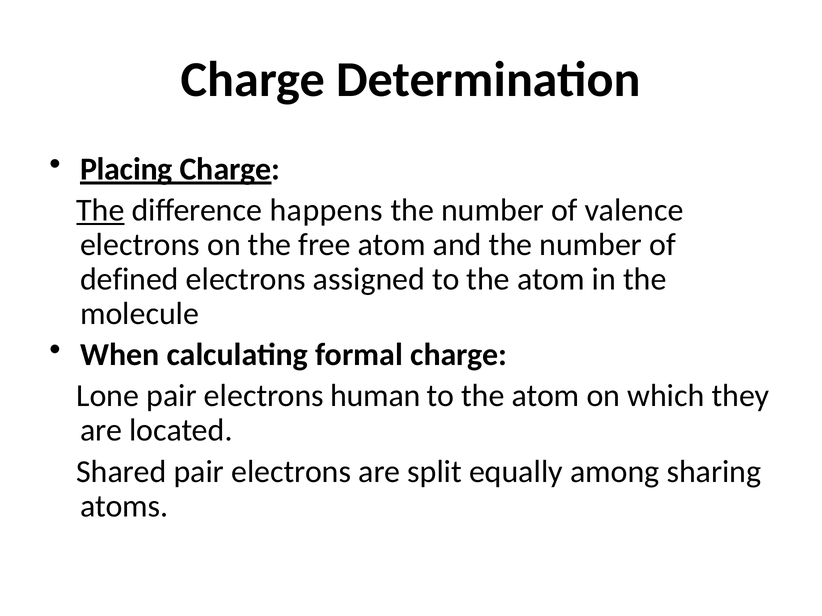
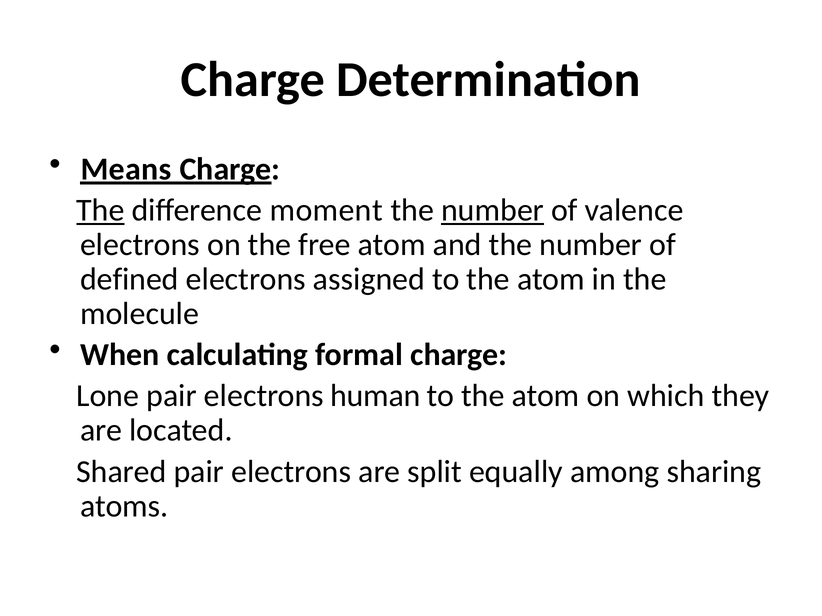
Placing: Placing -> Means (126, 169)
happens: happens -> moment (326, 210)
number underline: none -> present (493, 210)
